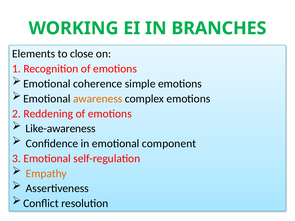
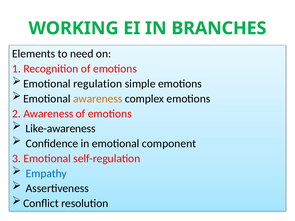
close: close -> need (82, 54)
coherence: coherence -> regulation (98, 84)
2 Reddening: Reddening -> Awareness (48, 114)
Empathy colour: orange -> blue (46, 174)
